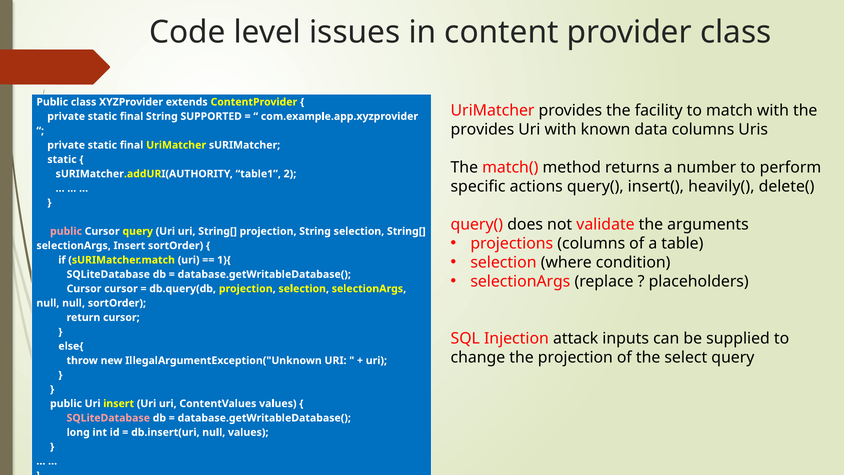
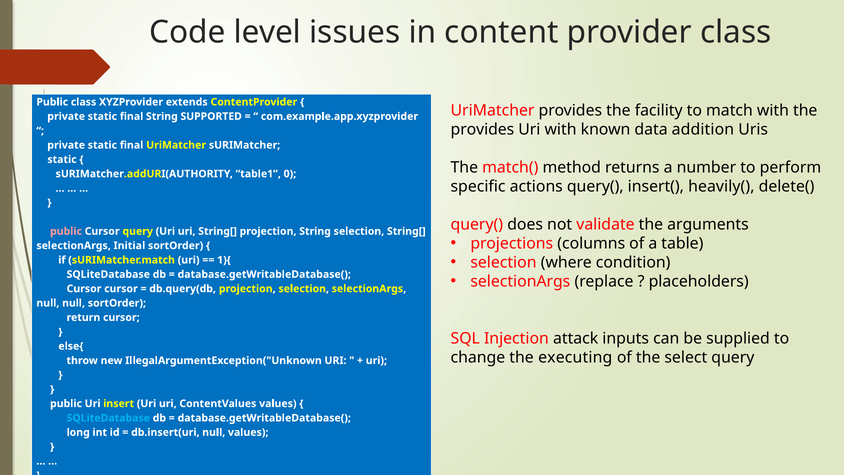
data columns: columns -> addition (703, 129)
2: 2 -> 0 (290, 174)
selectionArgs Insert: Insert -> Initial (129, 246)
the projection: projection -> executing (575, 357)
SQLiteDatabase colour: pink -> light blue (108, 418)
